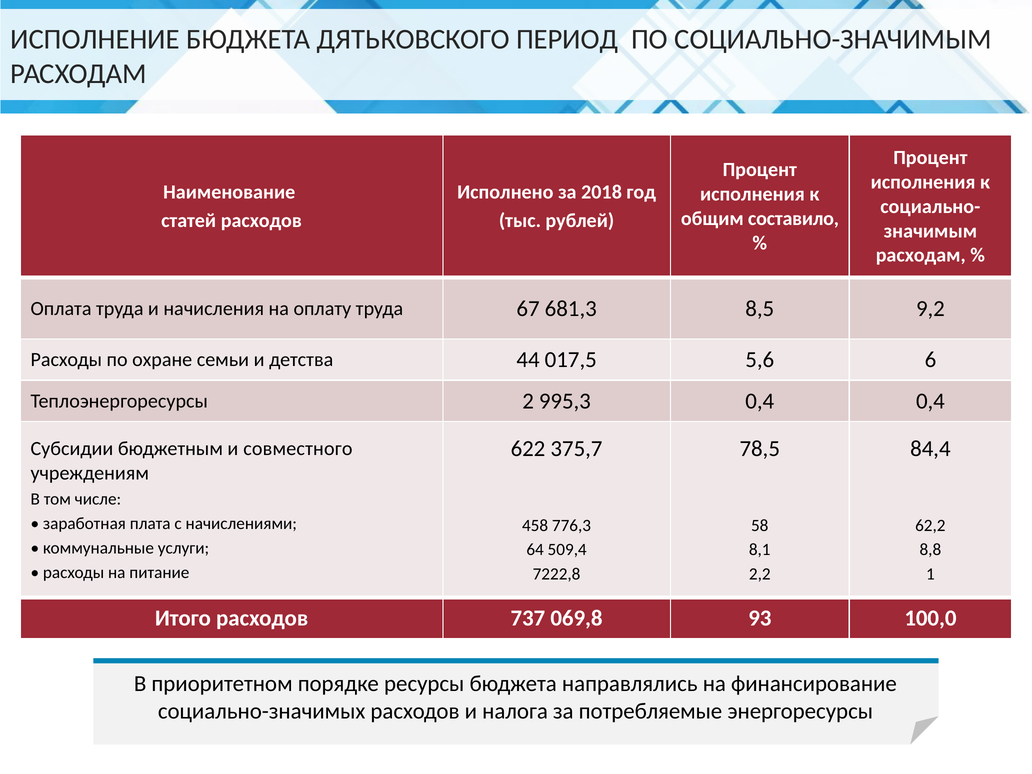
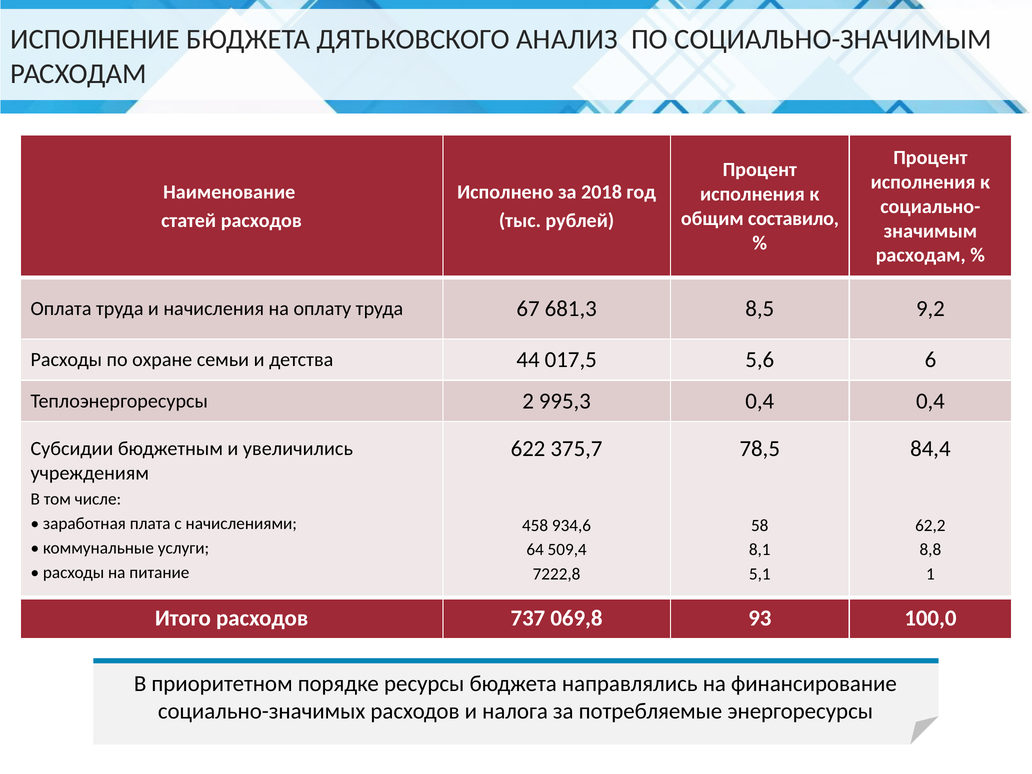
ПЕРИОД: ПЕРИОД -> АНАЛИЗ (567, 39)
совместного: совместного -> увеличились (298, 449)
776,3: 776,3 -> 934,6 (571, 525)
2,2: 2,2 -> 5,1 (760, 574)
